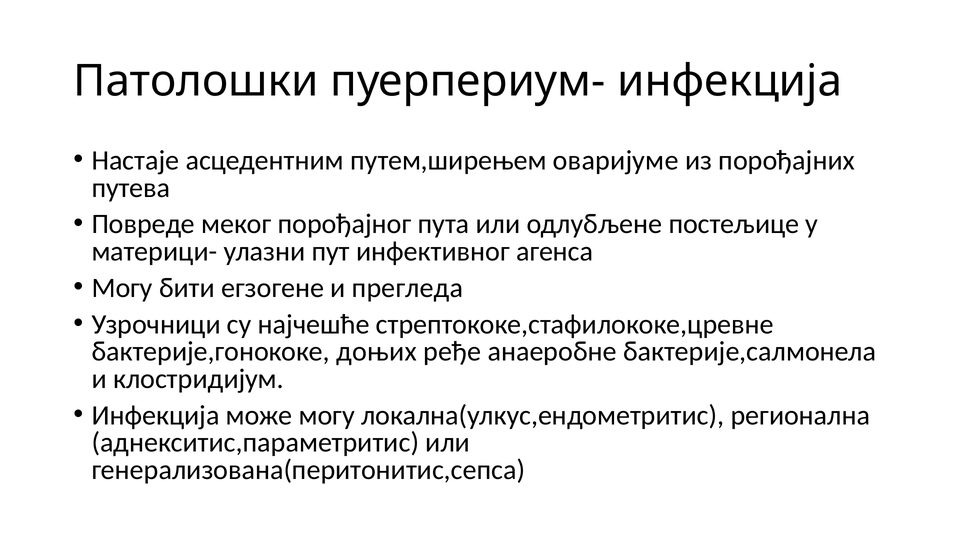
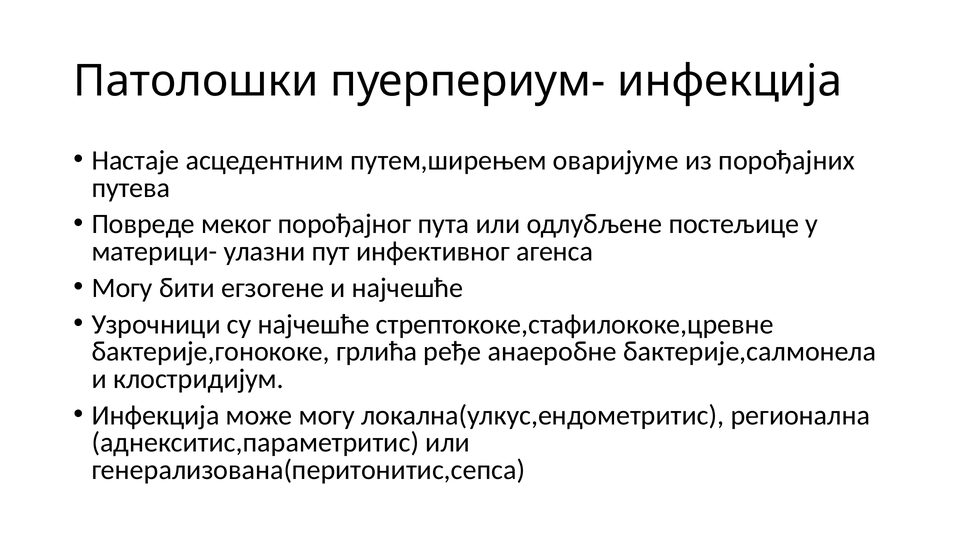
и прегледа: прегледа -> најчешће (408, 288)
доњих: доњих -> грлића (377, 352)
